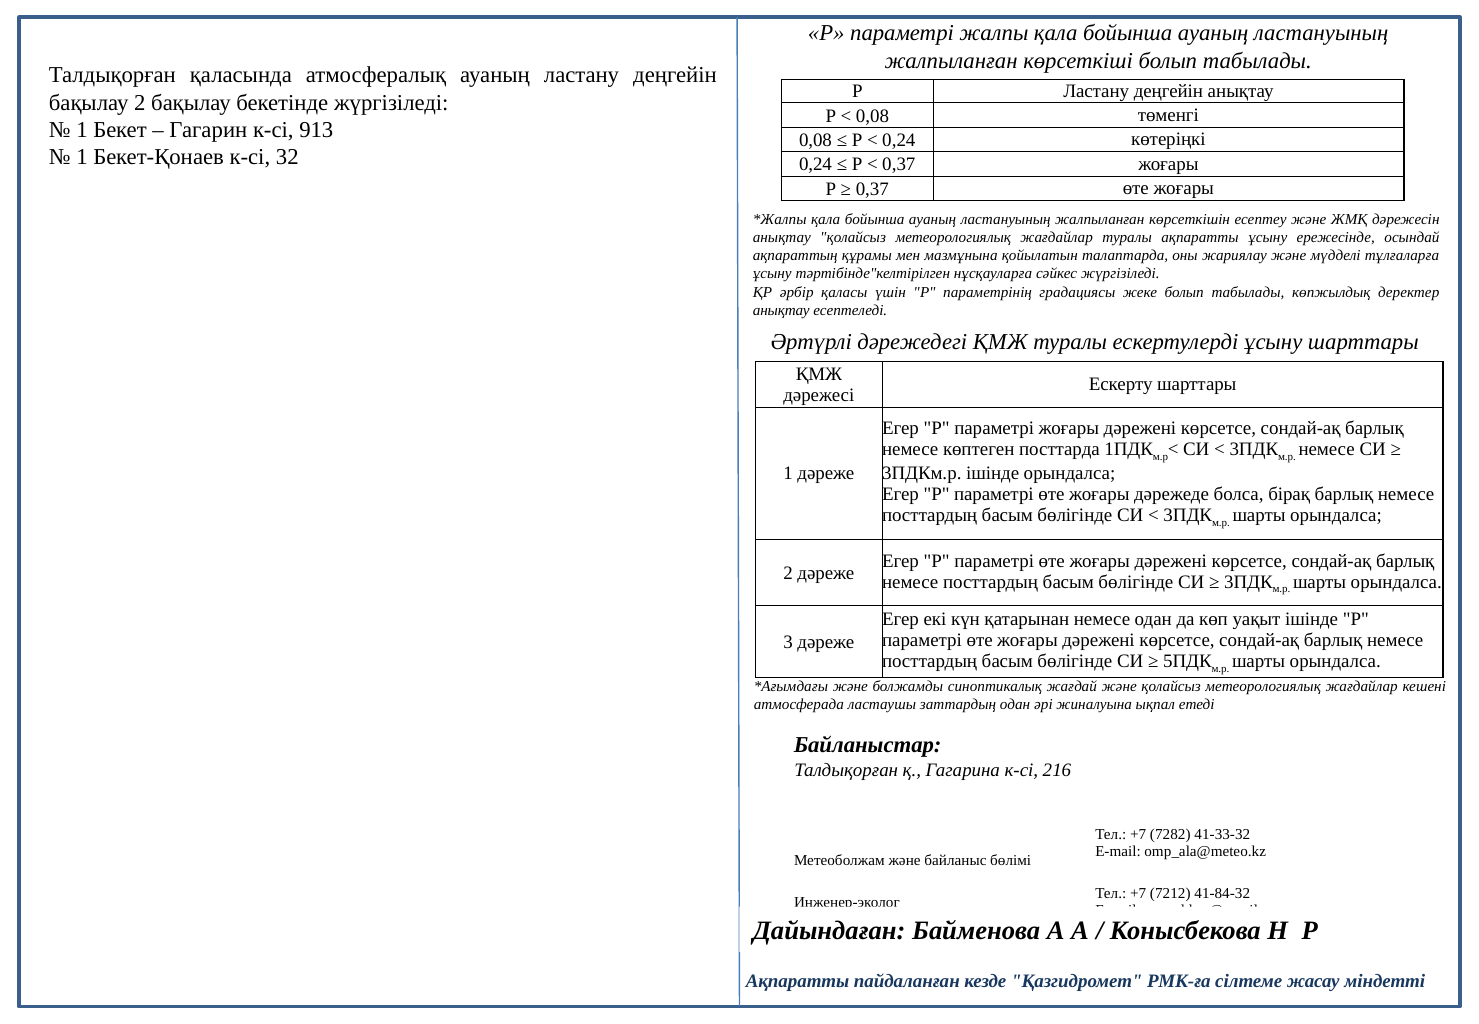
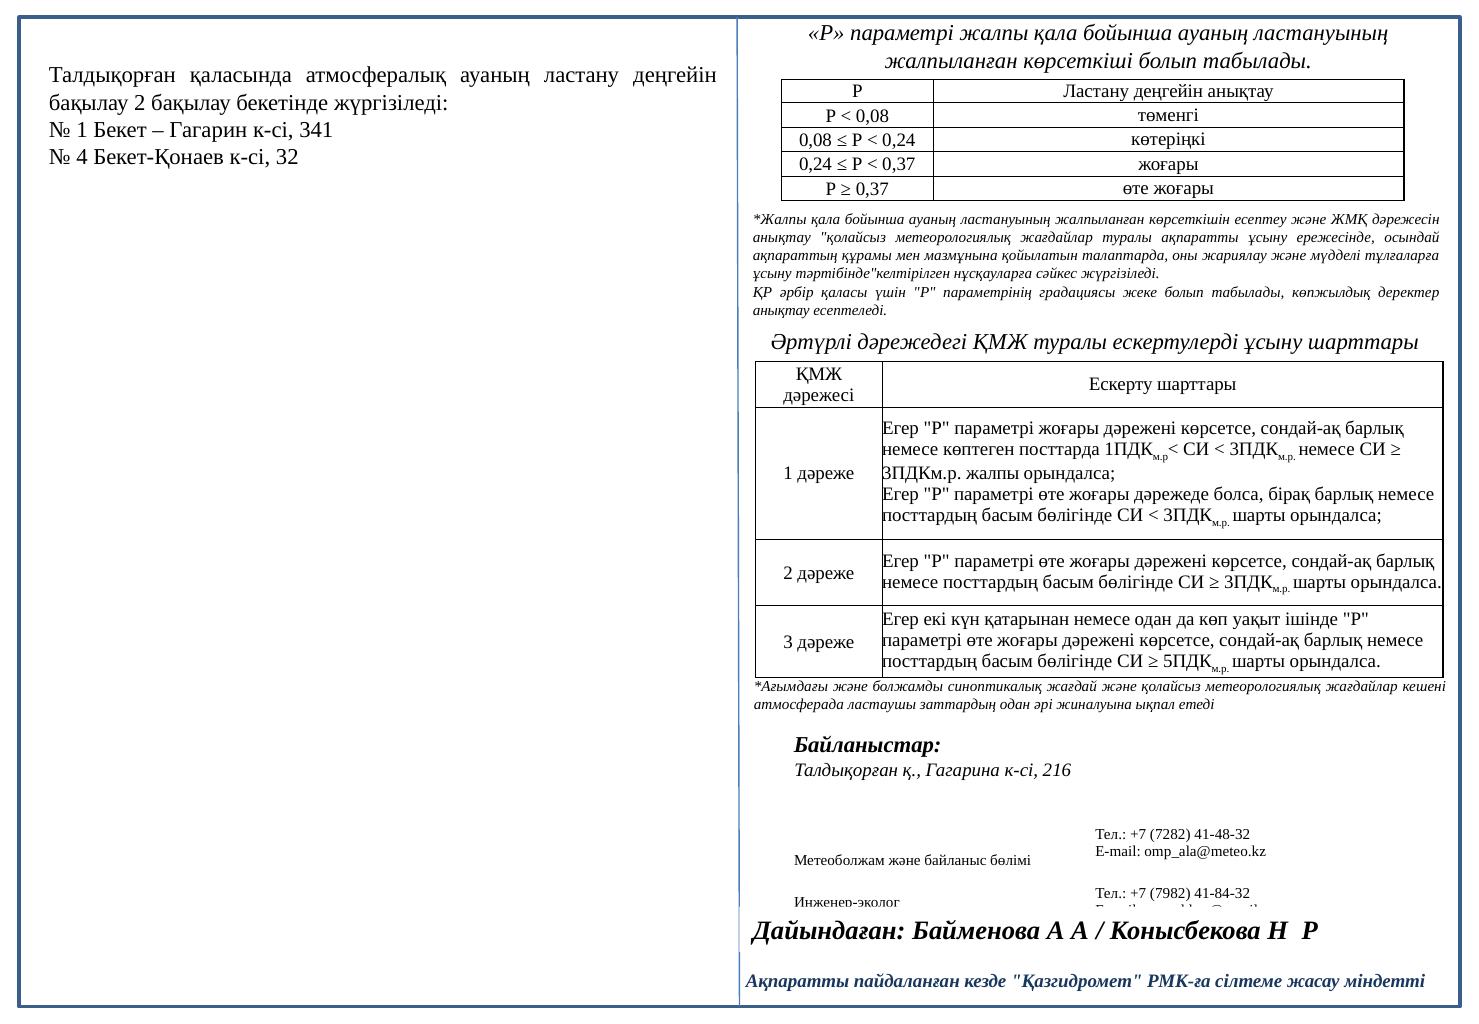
913: 913 -> 341 (316, 130)
1: 1 -> 4 (82, 157)
3ПДКм.р ішінде: ішінде -> жалпы (993, 473)
41-33-32: 41-33-32 -> 41-48-32 (1222, 835)
7212: 7212 -> 7982 (1170, 894)
